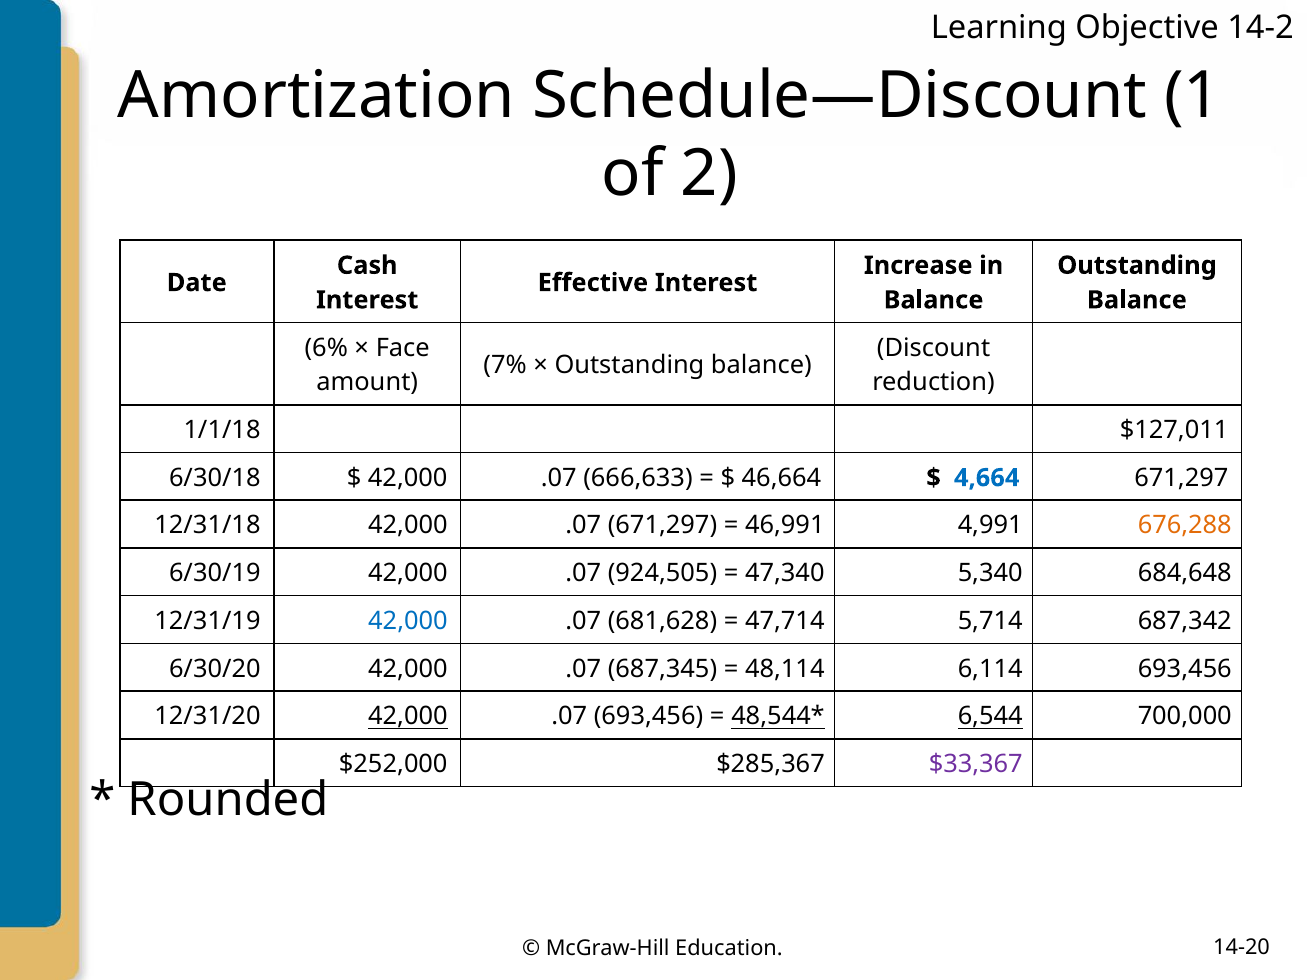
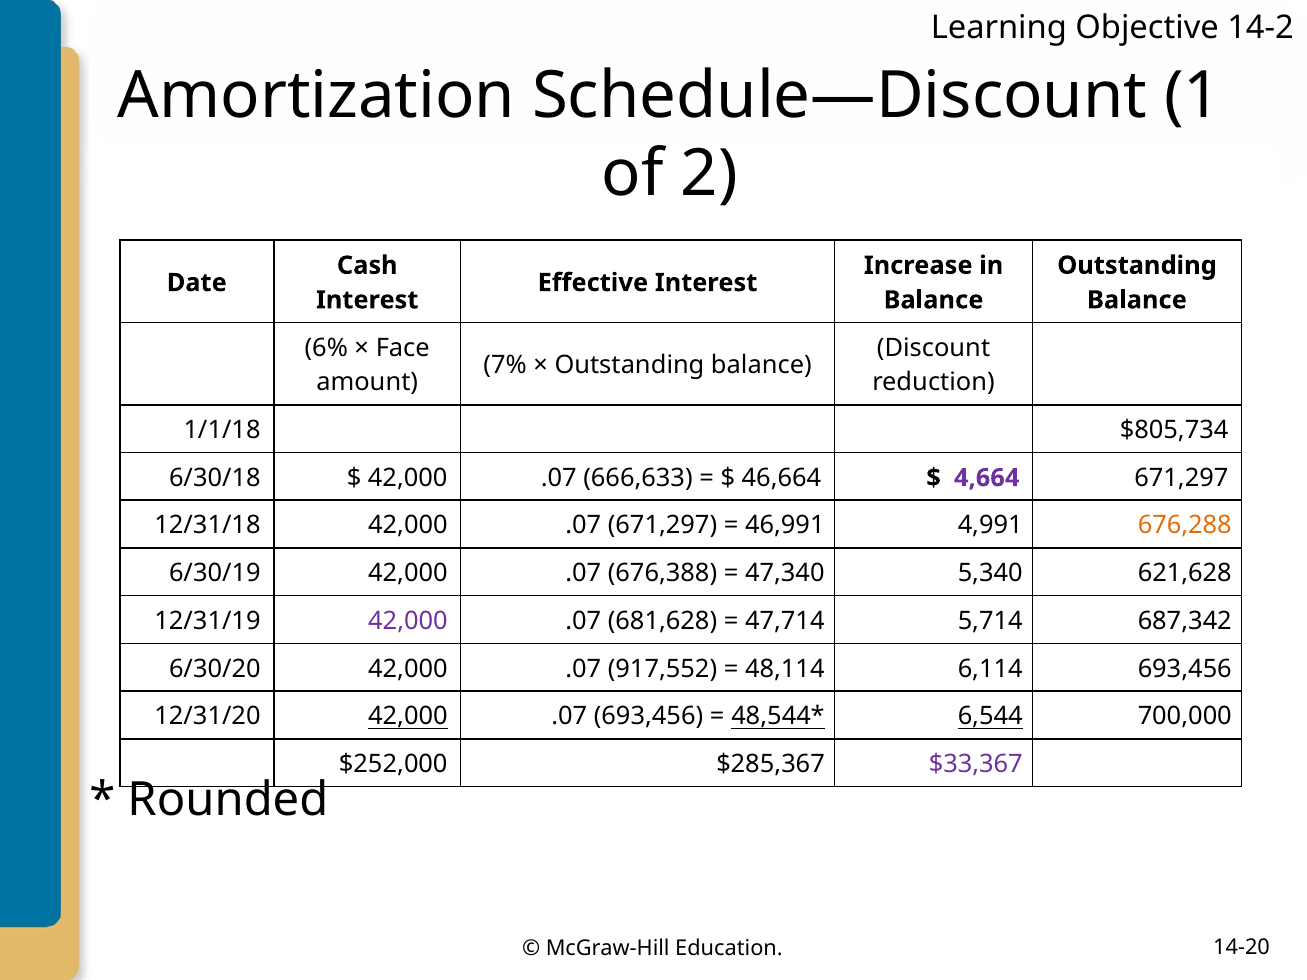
$127,011: $127,011 -> $805,734 (1174, 430)
4,664 colour: blue -> purple (987, 478)
924,505: 924,505 -> 676,388 (662, 573)
684,648: 684,648 -> 621,628 (1185, 573)
42,000 colour: blue -> purple (408, 621)
687,345: 687,345 -> 917,552 (662, 669)
